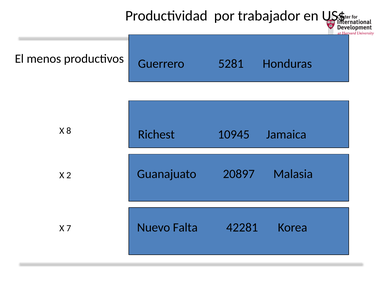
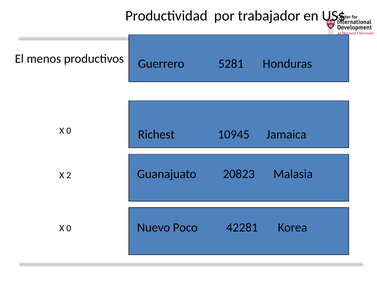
8: 8 -> 0 (69, 131)
20897: 20897 -> 20823 (239, 174)
Falta: Falta -> Poco (185, 227)
7: 7 -> 0 (69, 228)
